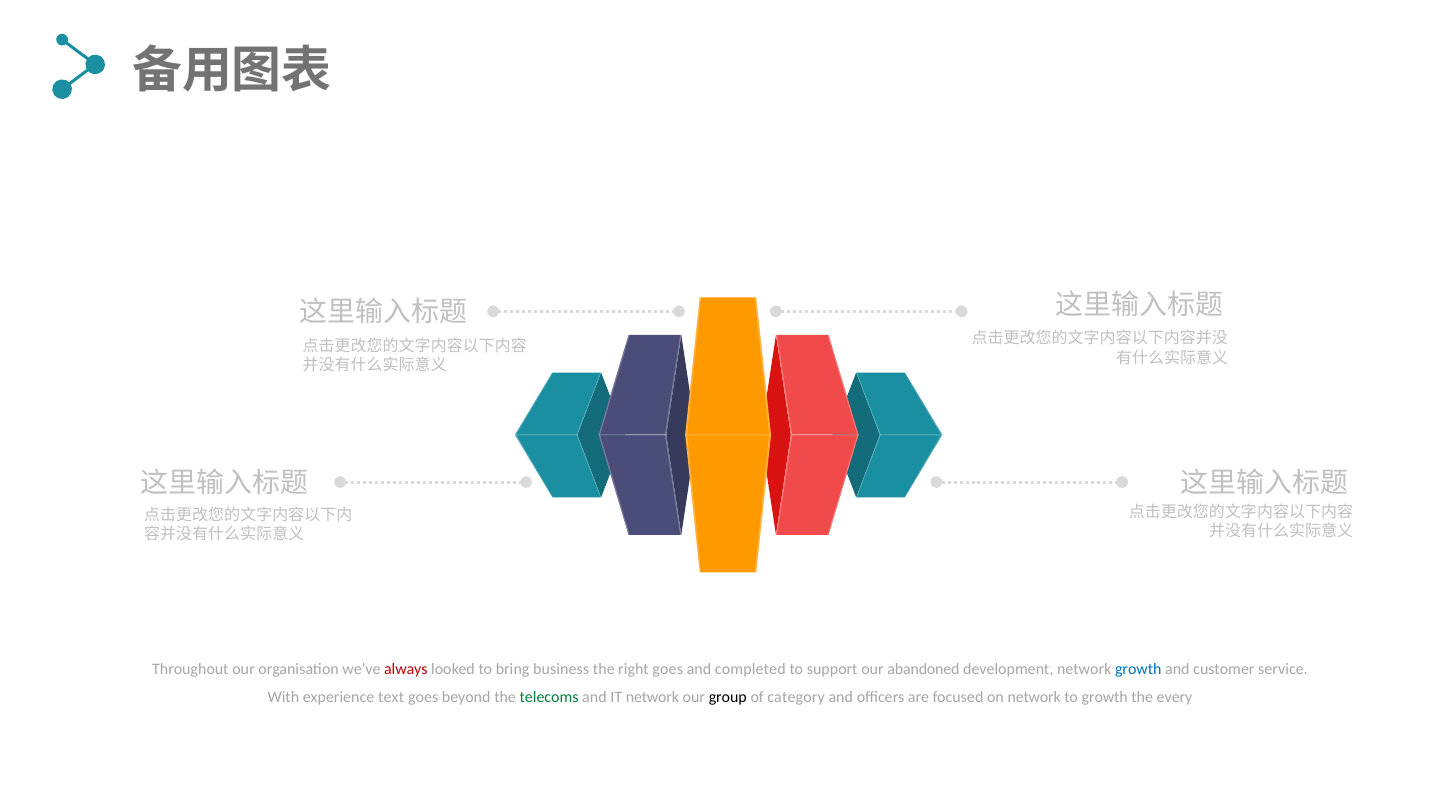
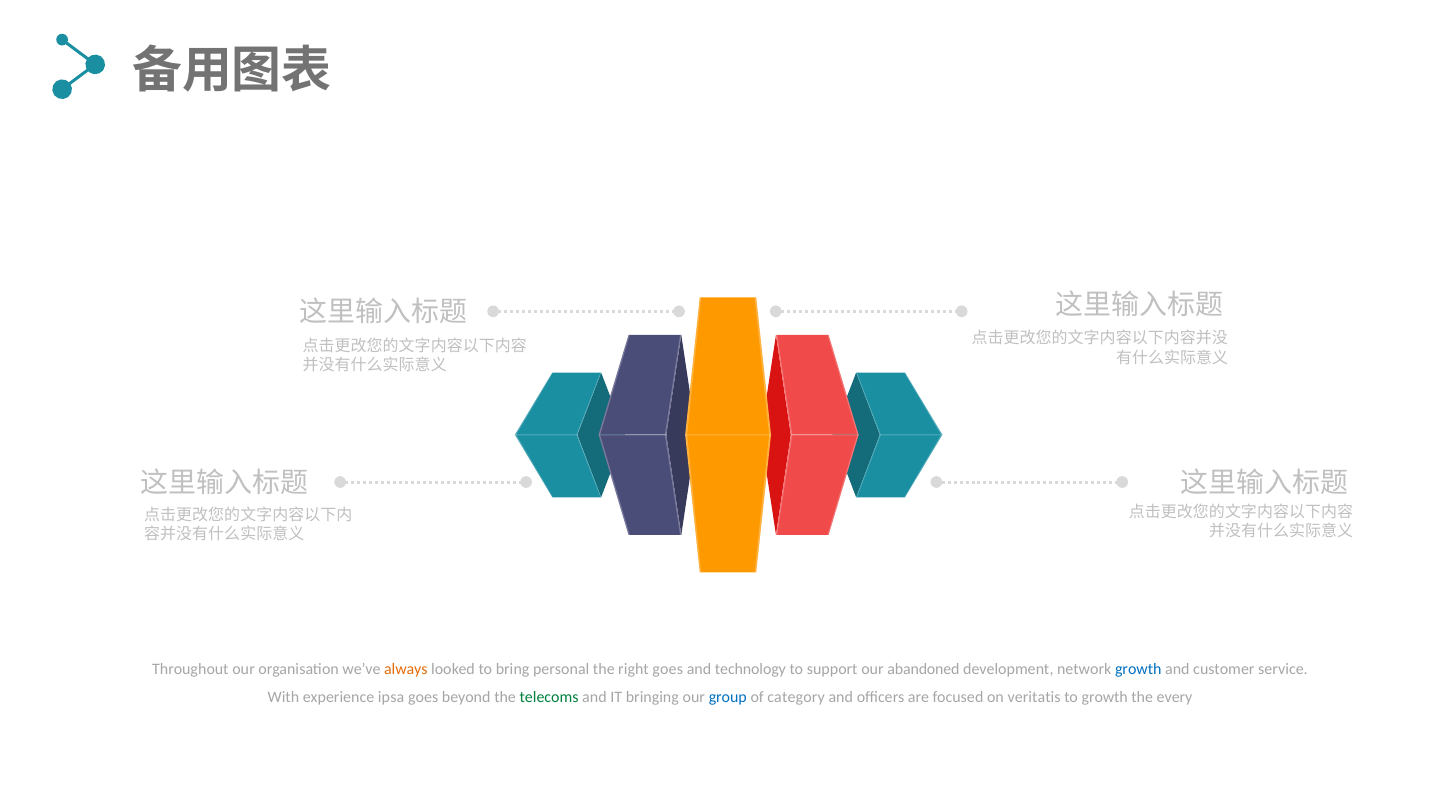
always colour: red -> orange (406, 669)
business: business -> personal (561, 669)
completed: completed -> technology (750, 669)
text: text -> ipsa (391, 698)
IT network: network -> bringing (652, 698)
group colour: black -> blue (728, 698)
on network: network -> veritatis (1034, 698)
